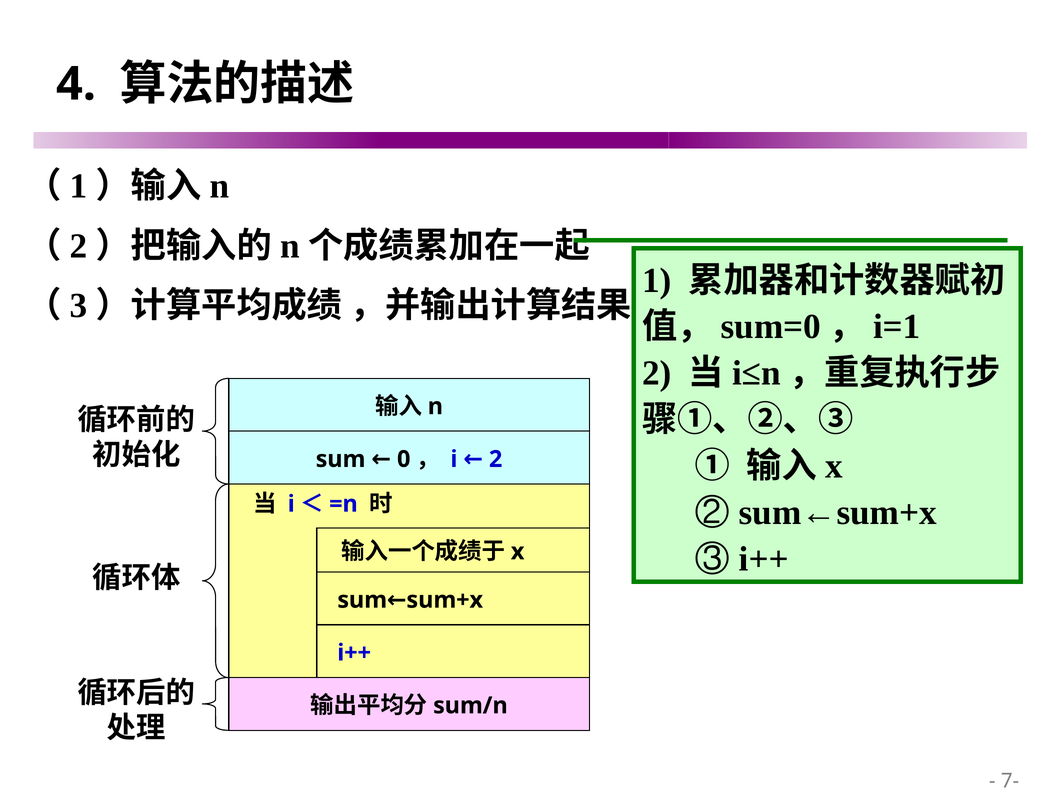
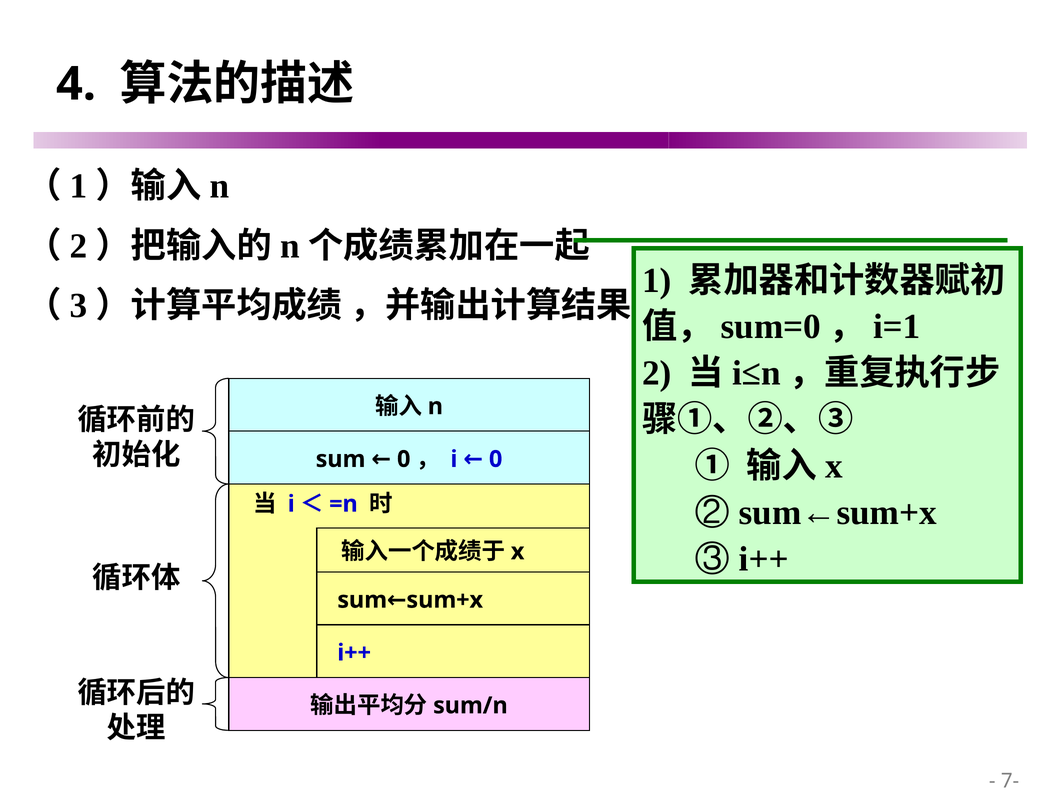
i 2: 2 -> 0 (496, 459)
